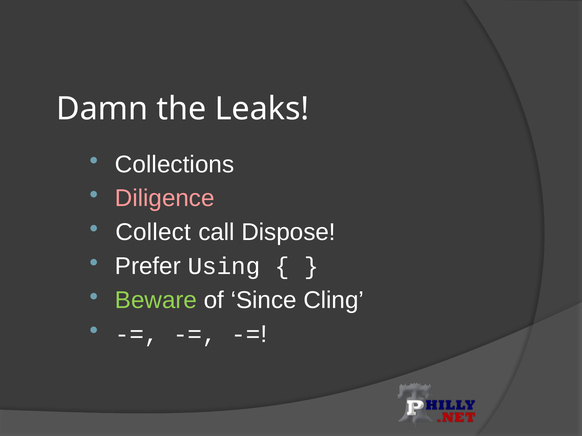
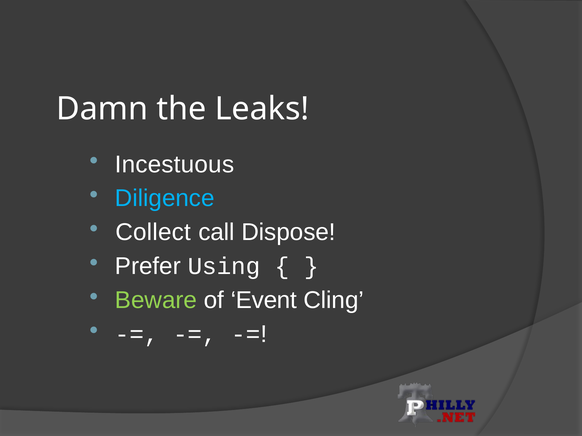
Collections: Collections -> Incestuous (175, 165)
Diligence colour: pink -> light blue (165, 199)
Since: Since -> Event (264, 300)
